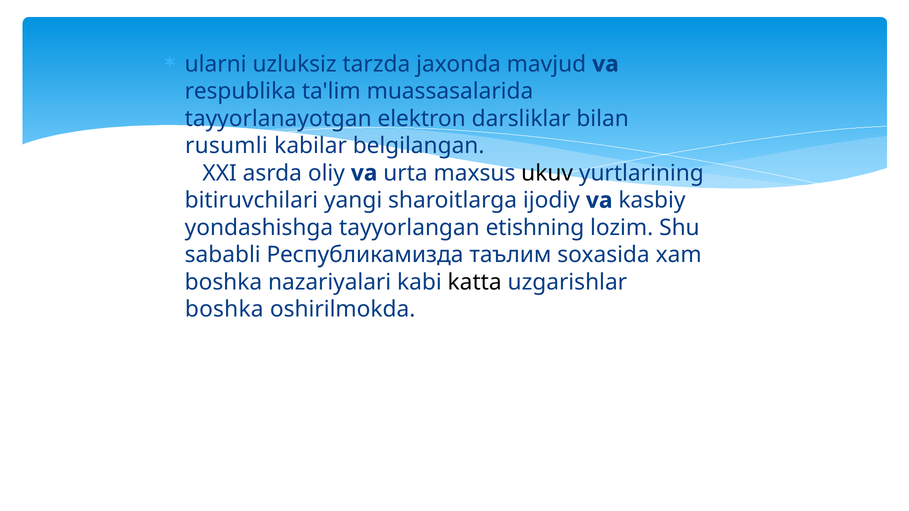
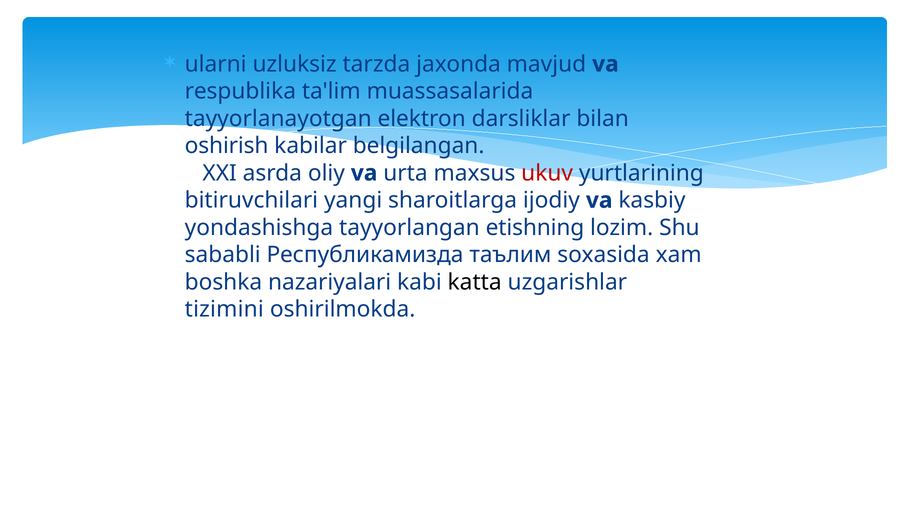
rusumli: rusumli -> oshirish (227, 146)
ukuv colour: black -> red (547, 173)
boshka: boshka -> tizimini (224, 310)
